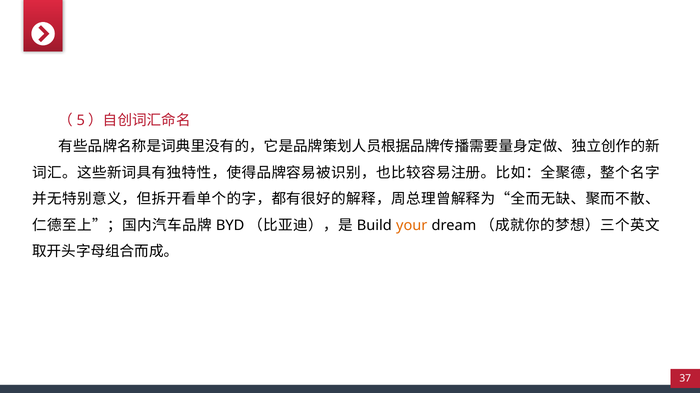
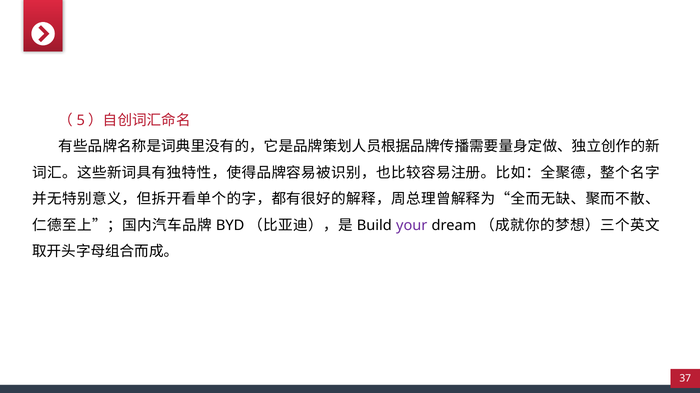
your colour: orange -> purple (412, 226)
